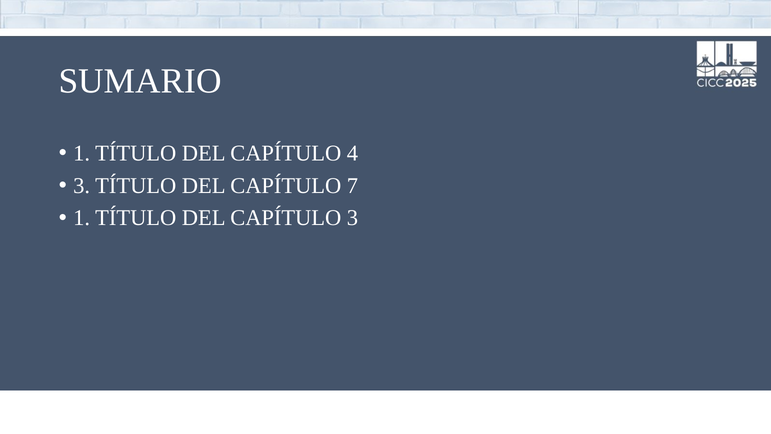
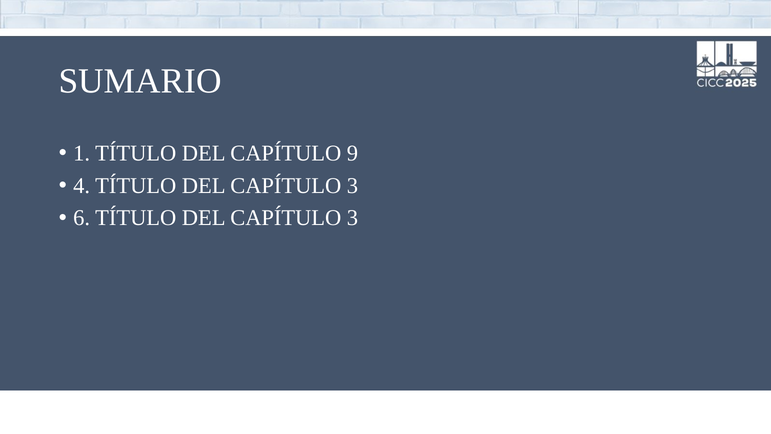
4: 4 -> 9 (352, 153)
3: 3 -> 4 (82, 186)
7: 7 -> 3 (352, 186)
1: 1 -> 6 (82, 218)
